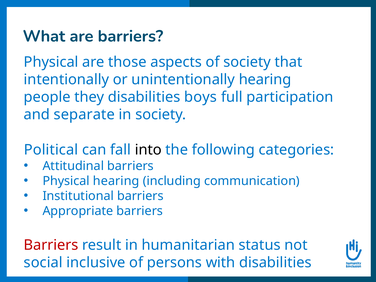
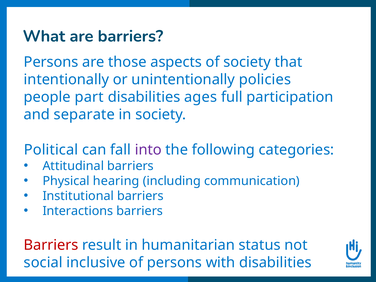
Physical: Physical -> Persons (51, 62)
unintentionally hearing: hearing -> policies (265, 80)
they: they -> part (89, 97)
boys: boys -> ages (201, 97)
into colour: black -> purple (148, 150)
Appropriate: Appropriate -> Interactions (78, 211)
